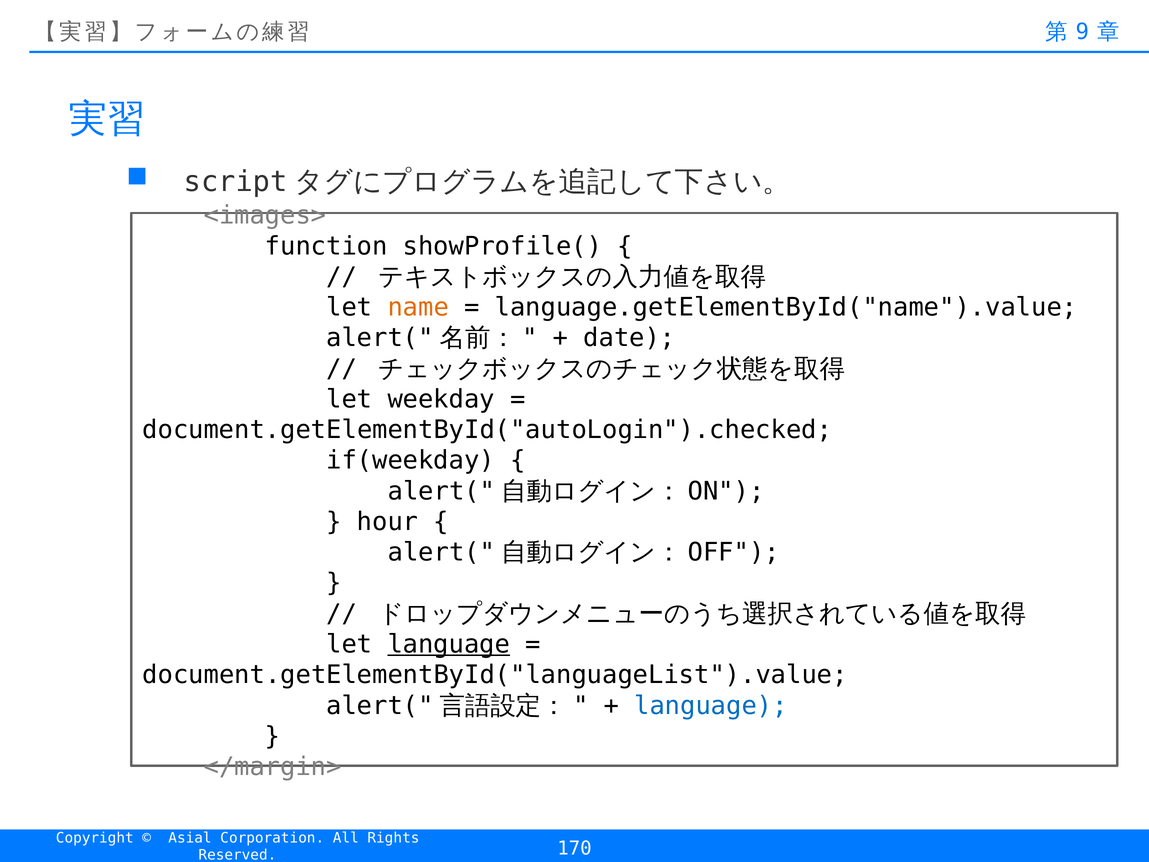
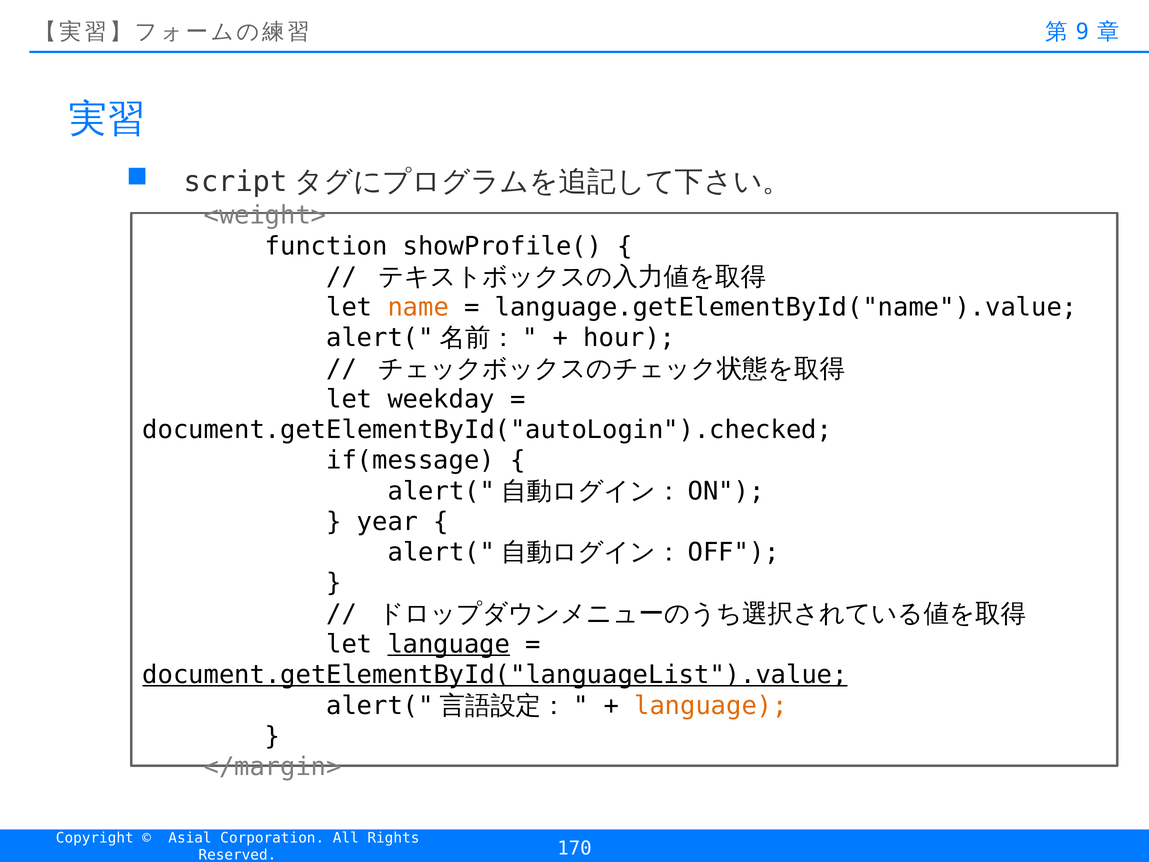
<images>: <images> -> <weight> (265, 215)
date: date -> hour (629, 338)
if(weekday: if(weekday -> if(message (411, 460)
hour: hour -> year (388, 522)
document.getElementById("languageList").value underline: none -> present (495, 675)
language colour: blue -> orange (711, 705)
